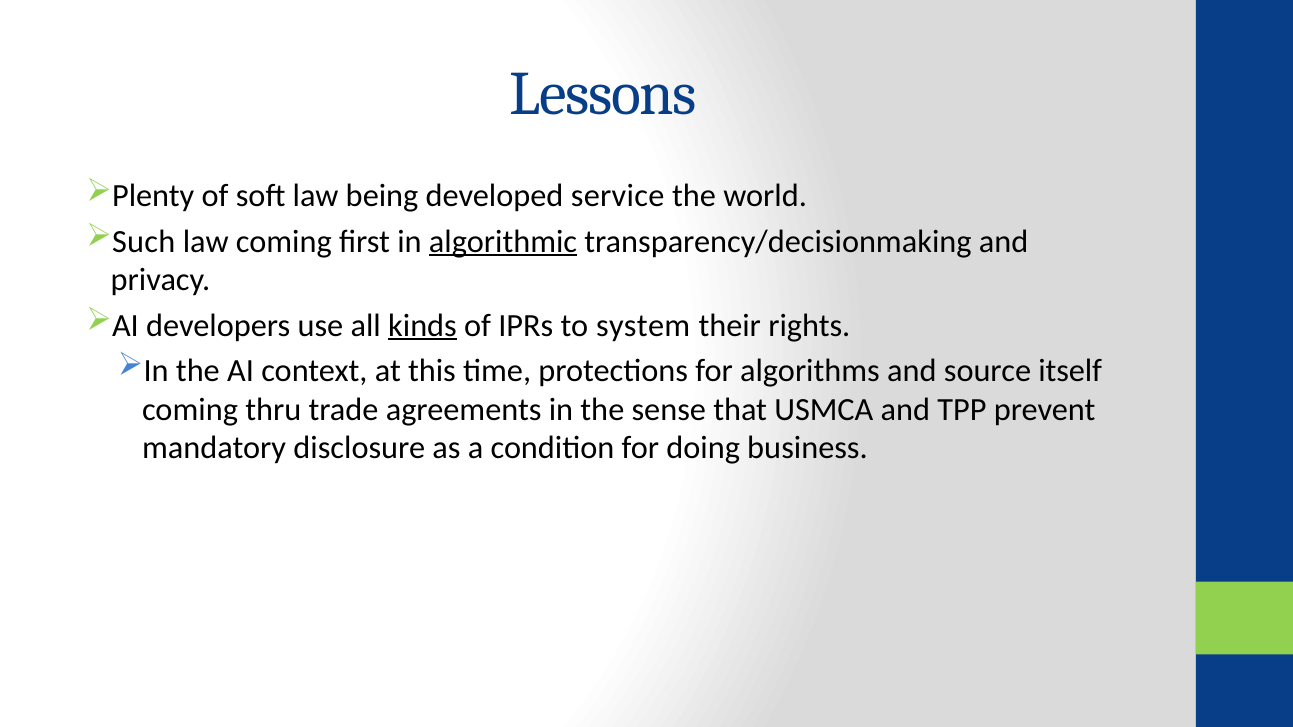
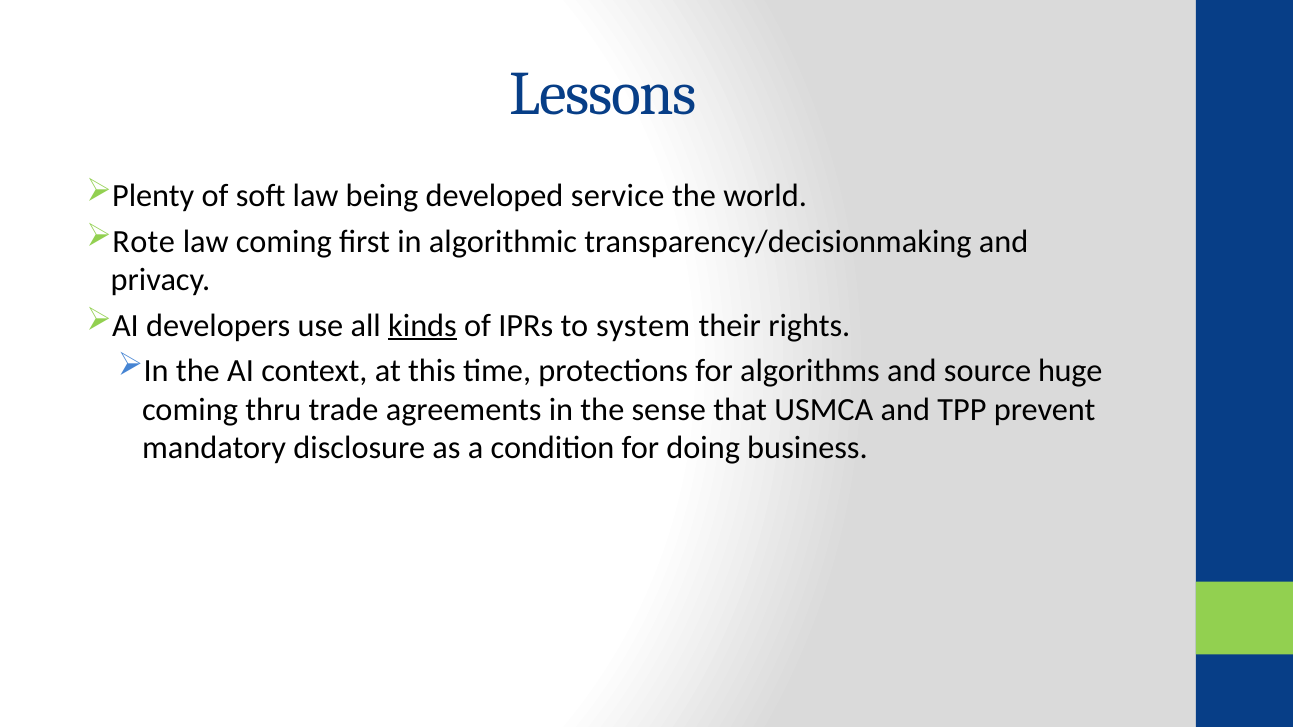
Such: Such -> Rote (144, 241)
algorithmic underline: present -> none (503, 241)
itself: itself -> huge (1070, 371)
